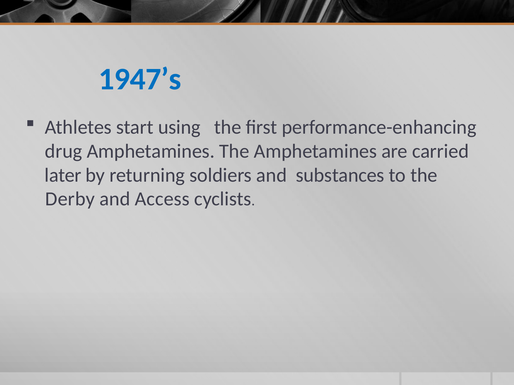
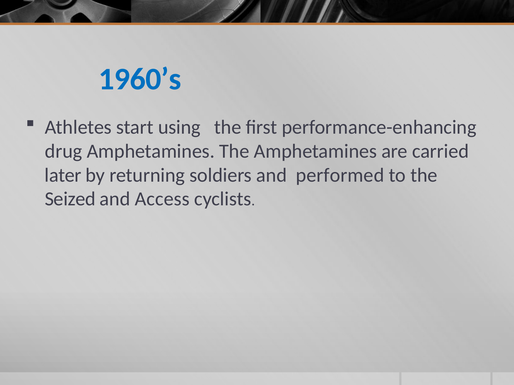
1947’s: 1947’s -> 1960’s (140, 79)
substances: substances -> performed (340, 175)
Derby: Derby -> Seized (70, 199)
